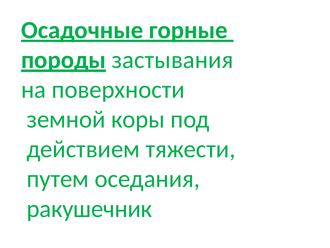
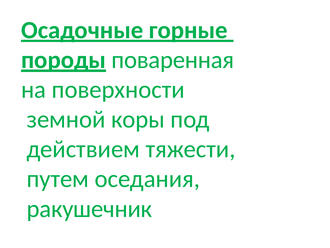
застывания: застывания -> поваренная (173, 60)
